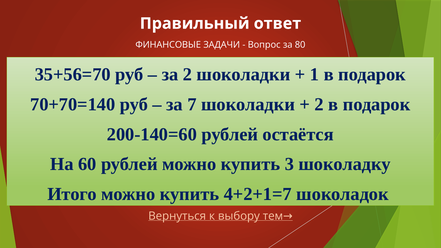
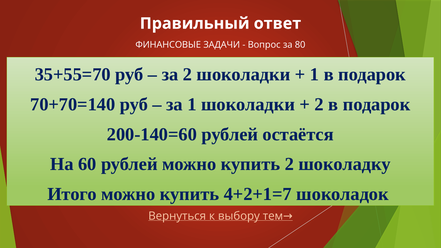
35+56=70: 35+56=70 -> 35+55=70 (73, 74)
за 7: 7 -> 1 (192, 104)
купить 3: 3 -> 2 (289, 164)
